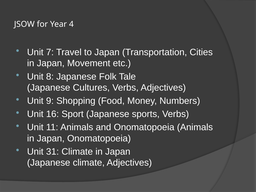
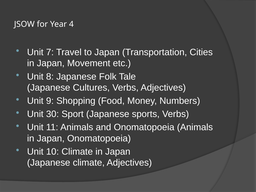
16: 16 -> 30 (53, 114)
31: 31 -> 10 (53, 152)
